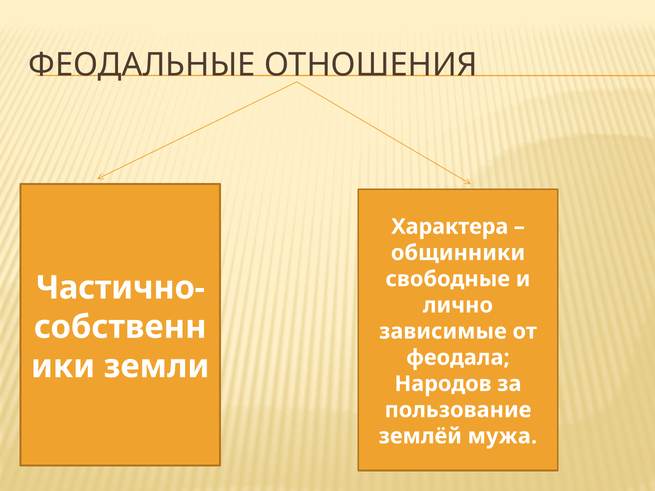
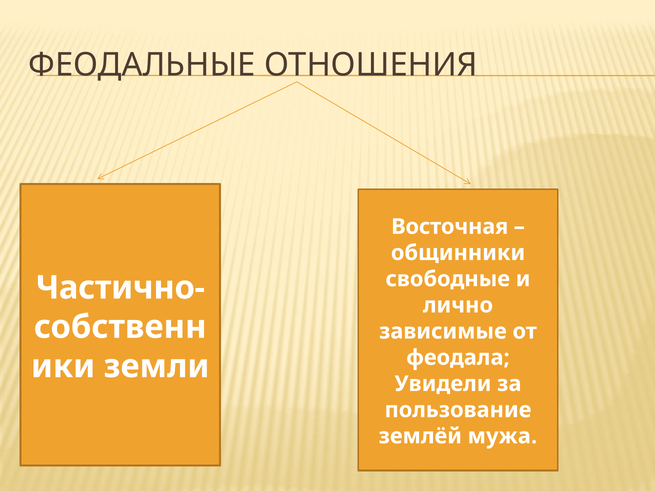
Характера: Характера -> Восточная (450, 227)
Народов: Народов -> Увидели (443, 384)
